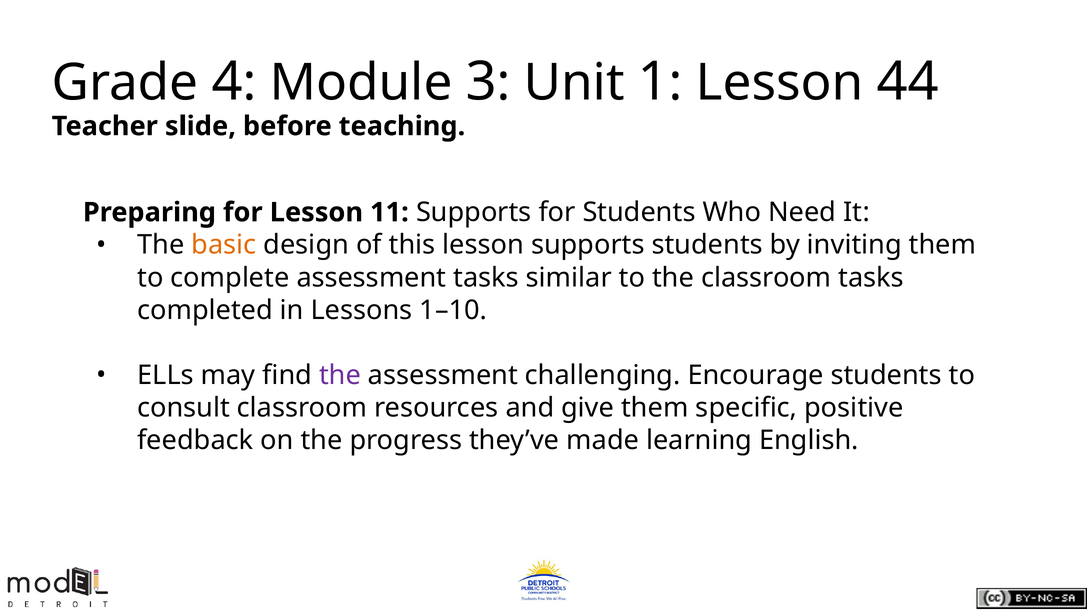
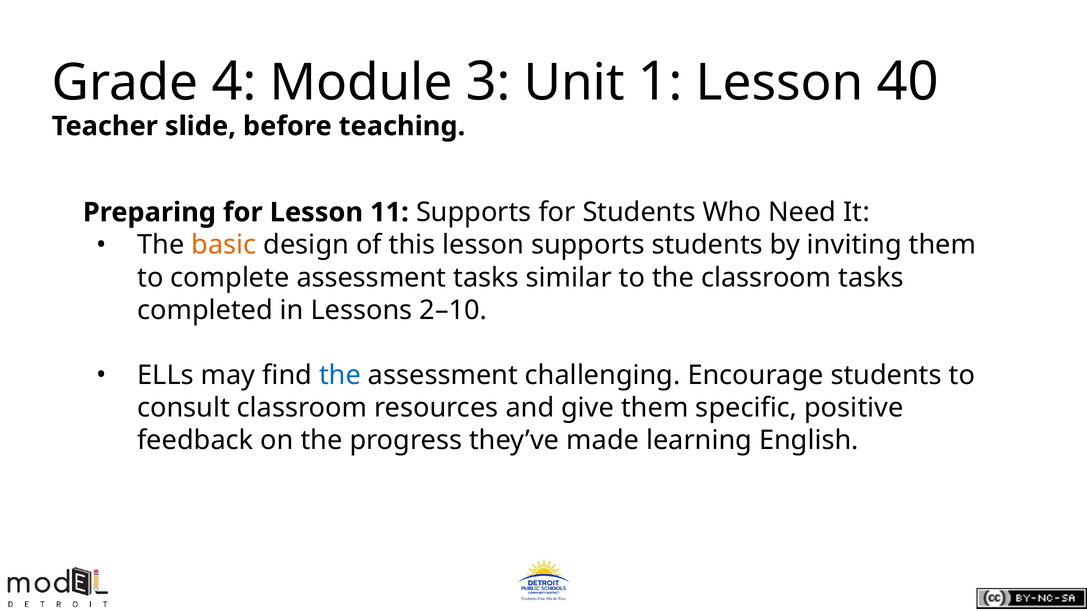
44: 44 -> 40 (908, 82)
1–10: 1–10 -> 2–10 (453, 310)
the colour: purple -> blue (340, 376)
